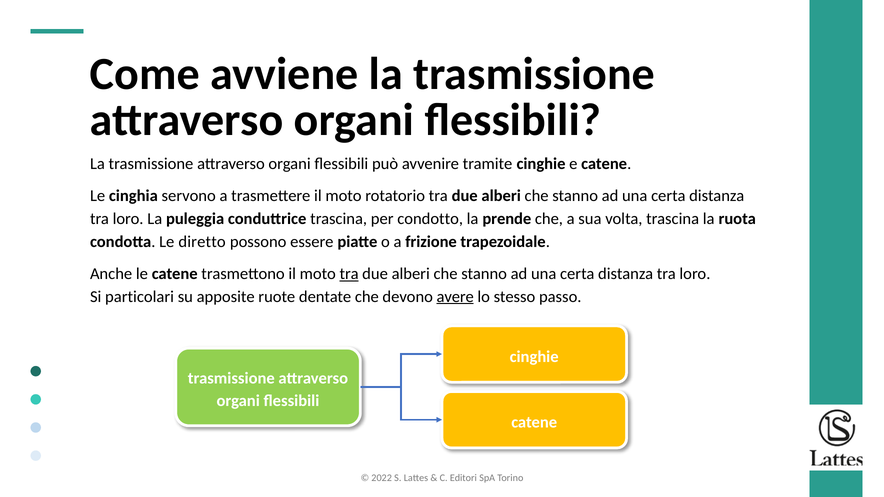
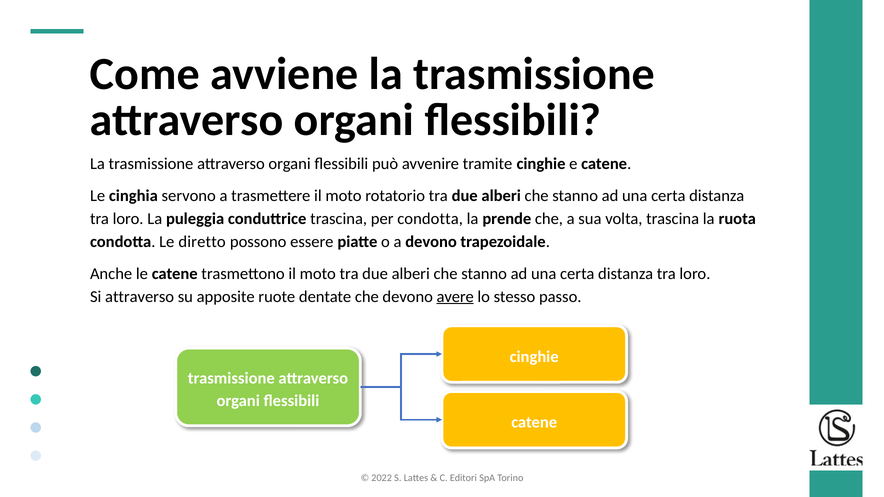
per condotto: condotto -> condotta (430, 219)
a frizione: frizione -> devono (431, 242)
tra underline: present -> none (349, 274)
Si particolari: particolari -> attraverso (140, 297)
